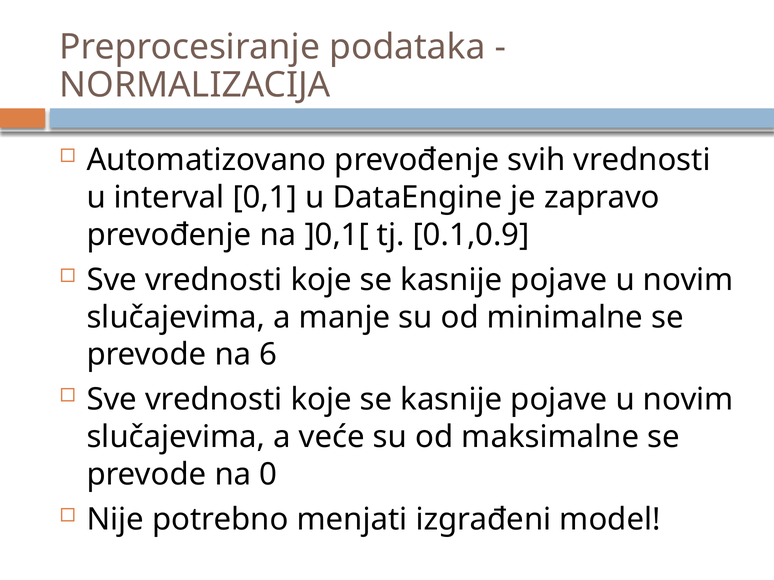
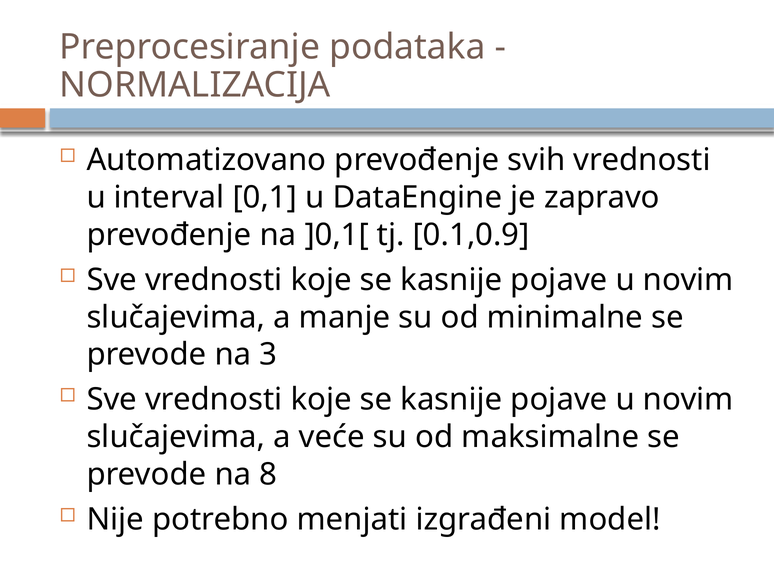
6: 6 -> 3 (268, 355)
0: 0 -> 8 (268, 475)
